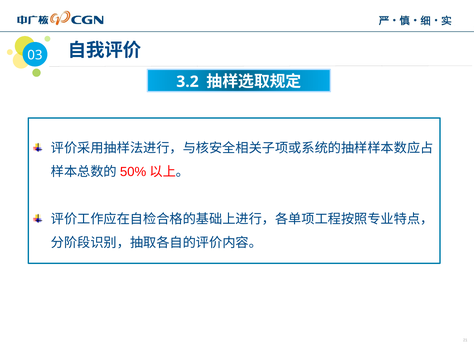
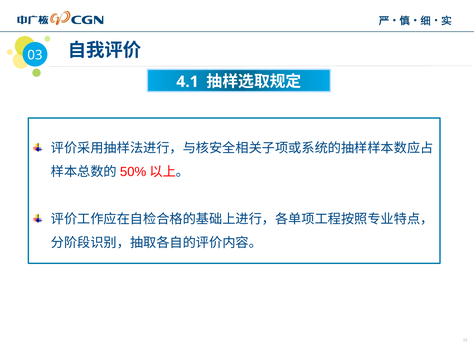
3.2: 3.2 -> 4.1 (187, 82)
